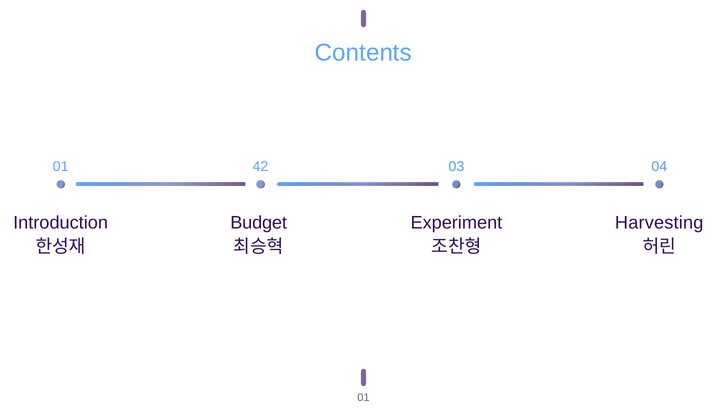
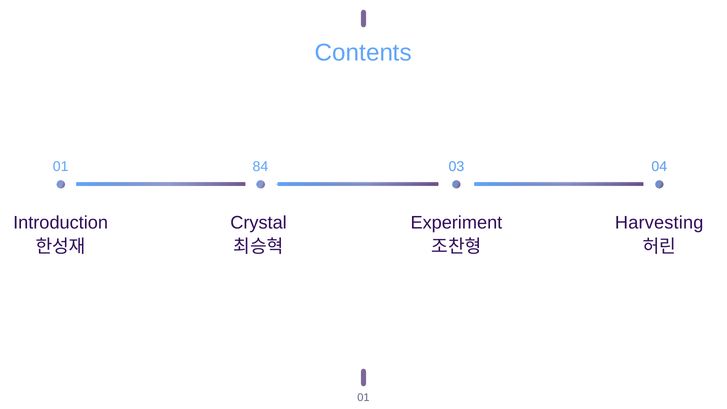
42: 42 -> 84 (260, 166)
Budget: Budget -> Crystal (259, 223)
